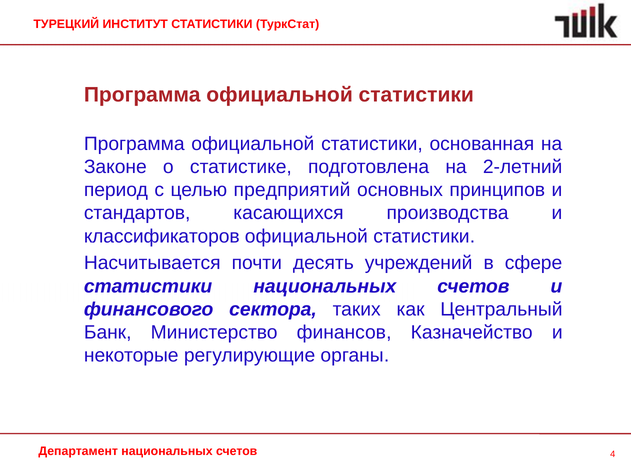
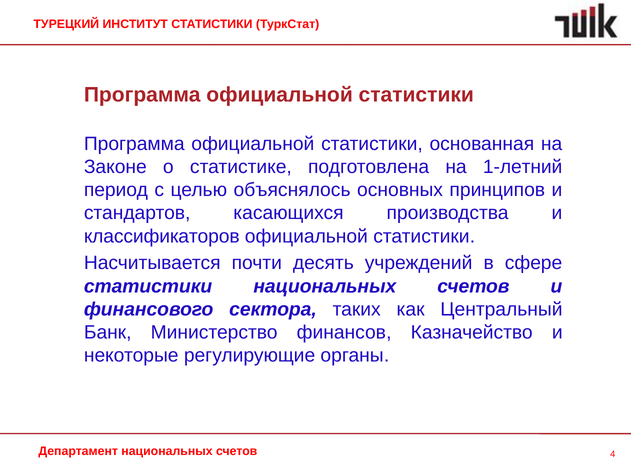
2-летний: 2-летний -> 1-летний (523, 167)
предприятий: предприятий -> объяснялось (292, 190)
